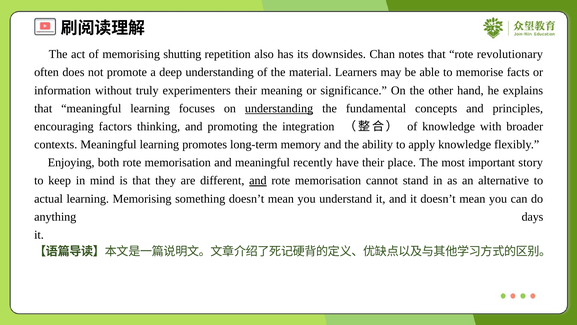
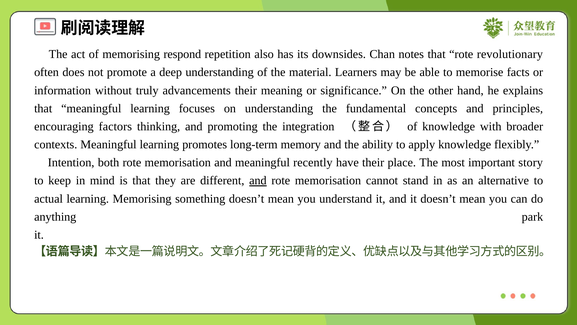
shutting: shutting -> respond (182, 54)
experimenters: experimenters -> advancements (197, 90)
understanding underline: present -> none (279, 108)
Enjoying: Enjoying -> Intention (71, 162)
days: days -> park (532, 216)
